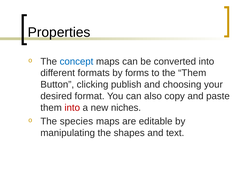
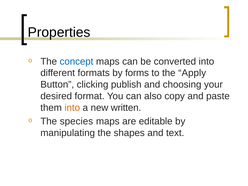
the Them: Them -> Apply (192, 73)
into colour: red -> orange (72, 108)
niches: niches -> written (126, 108)
